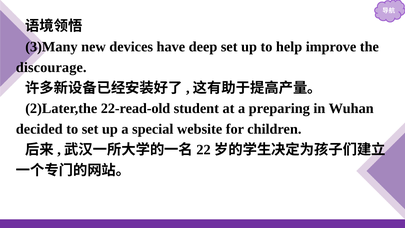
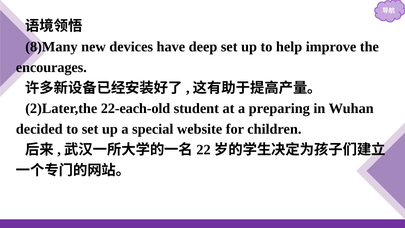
3)Many: 3)Many -> 8)Many (51, 47)
discourage: discourage -> encourages (51, 67)
22-read-old: 22-read-old -> 22-each-old (136, 108)
